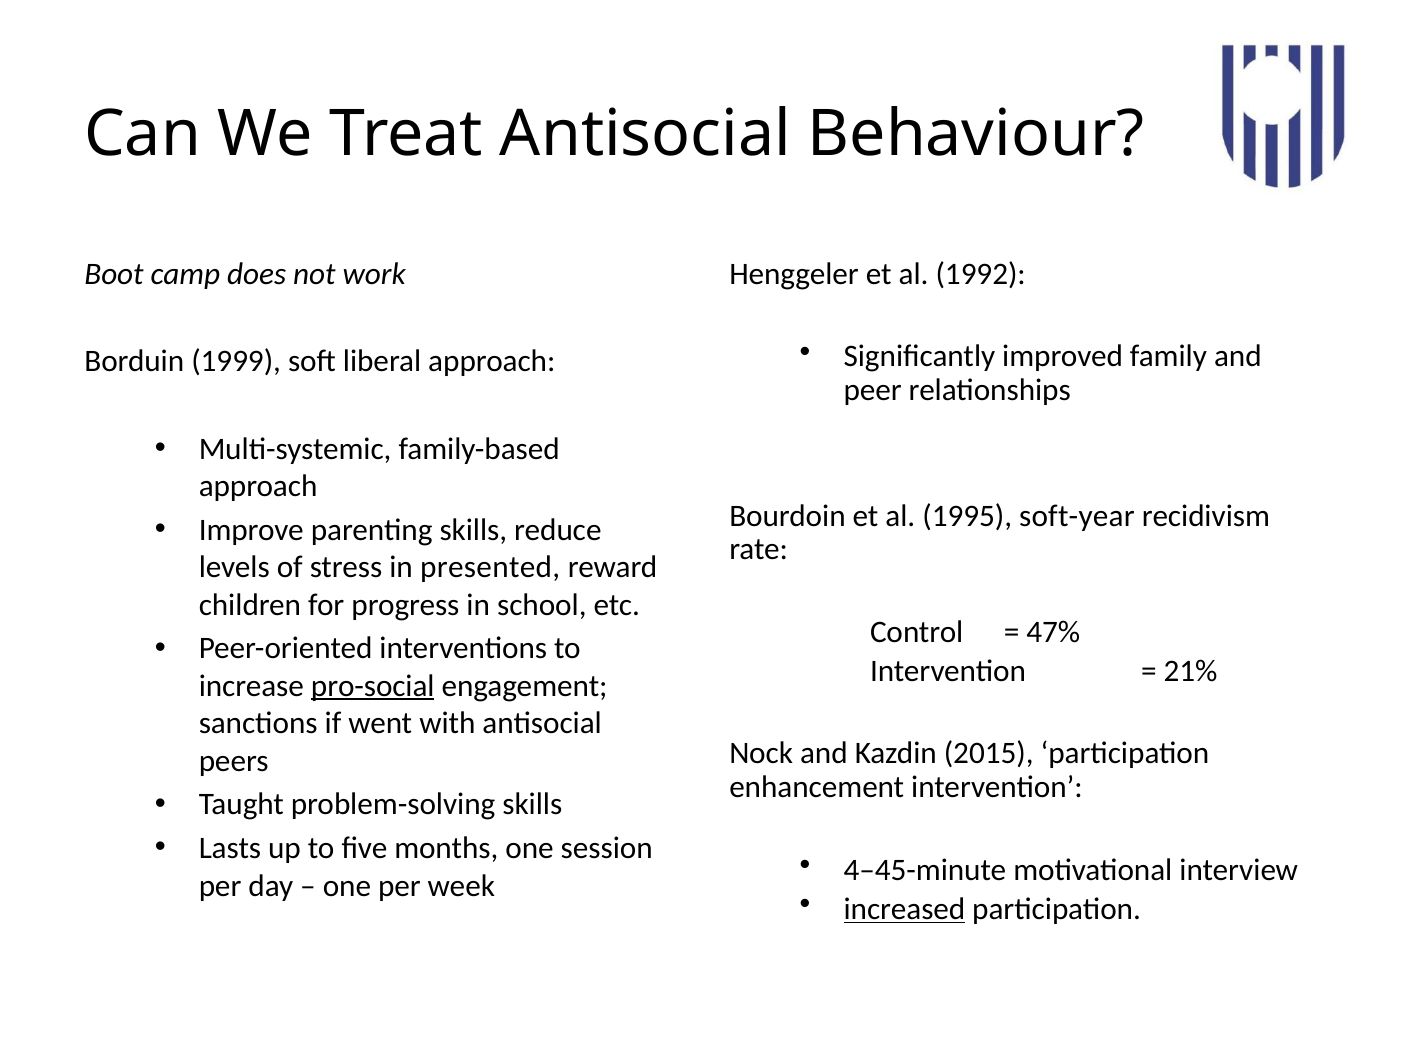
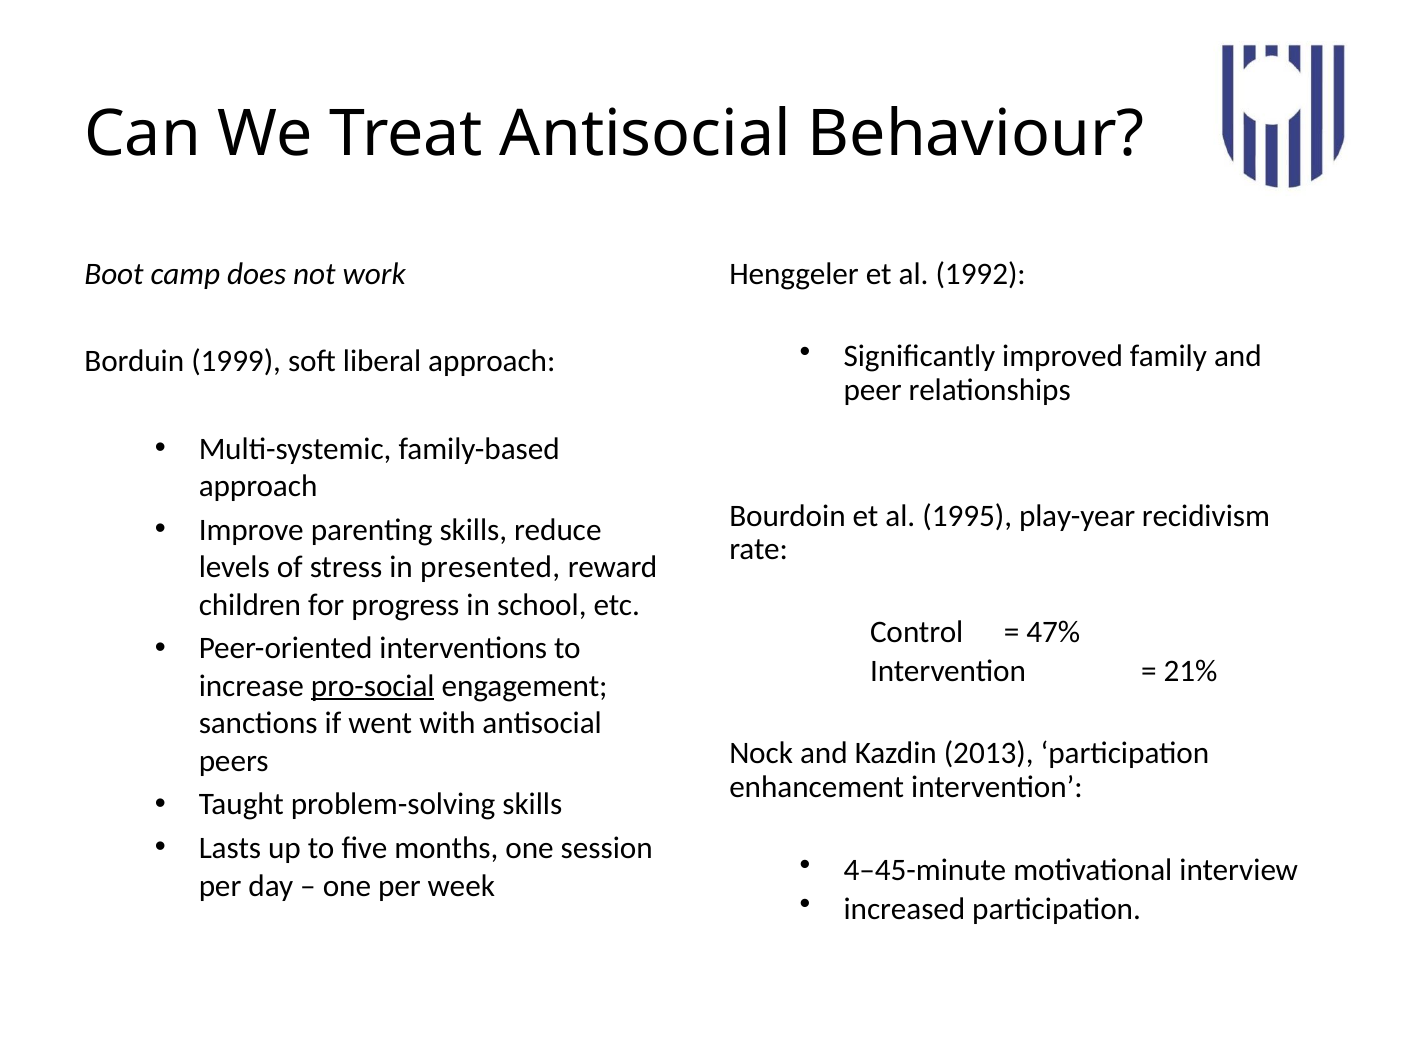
soft-year: soft-year -> play-year (1077, 516)
2015: 2015 -> 2013 (989, 754)
increased underline: present -> none (904, 909)
